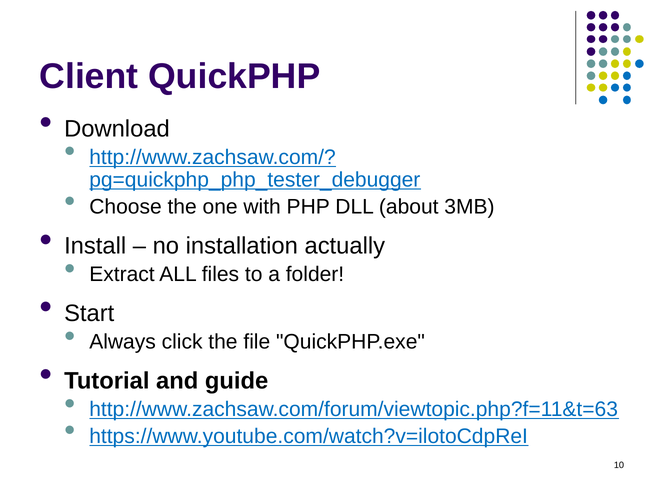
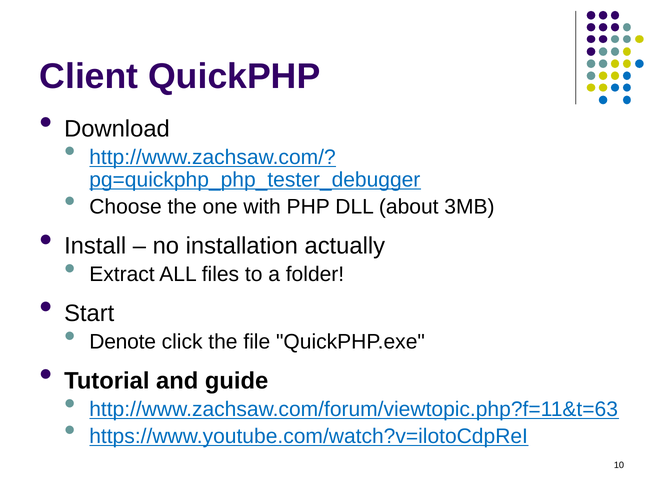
Always: Always -> Denote (123, 341)
